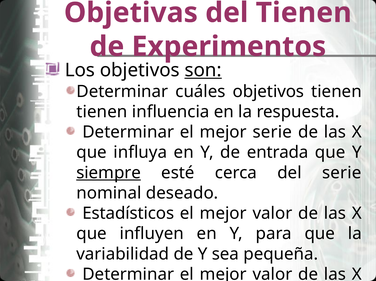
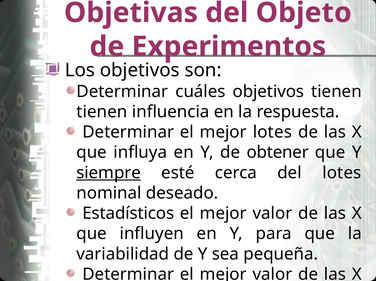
del Tienen: Tienen -> Objeto (304, 13)
son underline: present -> none (203, 70)
mejor serie: serie -> lotes (272, 132)
entrada: entrada -> obtener (278, 152)
del serie: serie -> lotes (342, 173)
